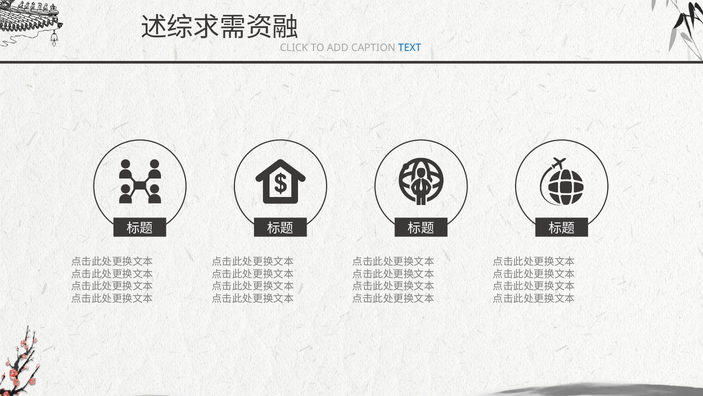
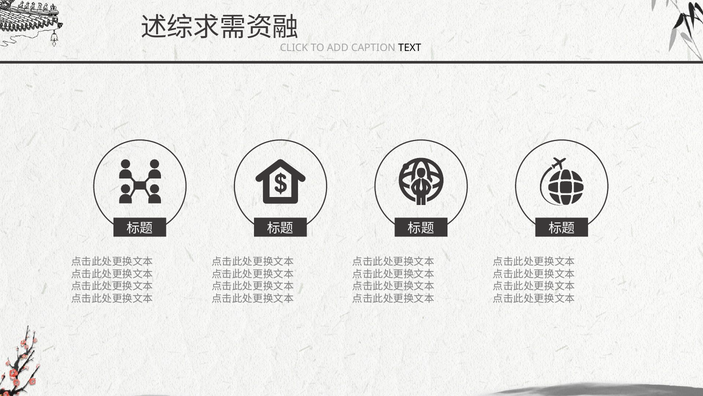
TEXT colour: blue -> black (410, 48)
